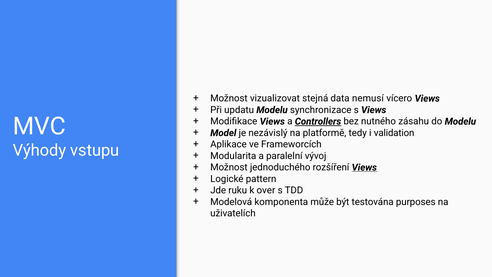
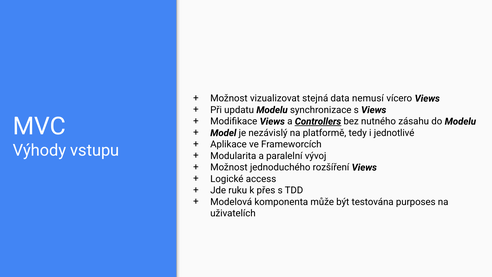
validation: validation -> jednotlivé (394, 133)
Views underline: present -> none (364, 167)
pattern: pattern -> access (261, 179)
over: over -> přes (266, 190)
